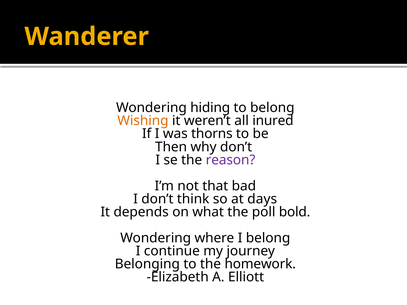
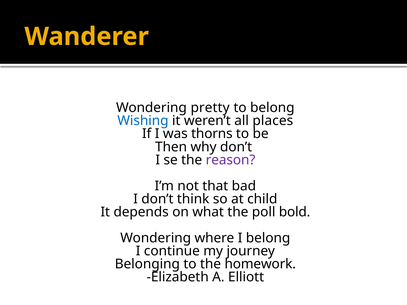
hiding: hiding -> pretty (210, 108)
Wishing colour: orange -> blue (143, 121)
inured: inured -> places (273, 121)
days: days -> child (262, 199)
